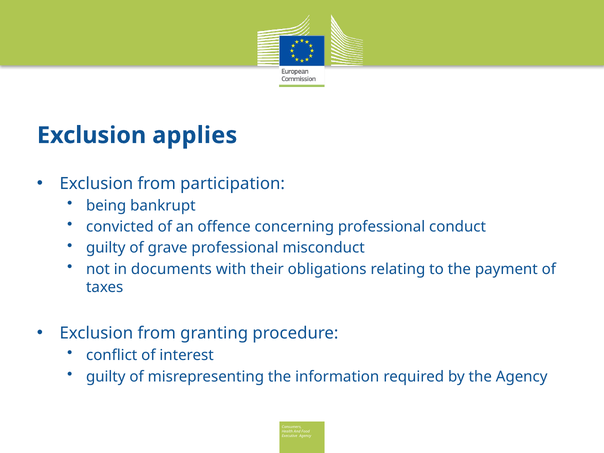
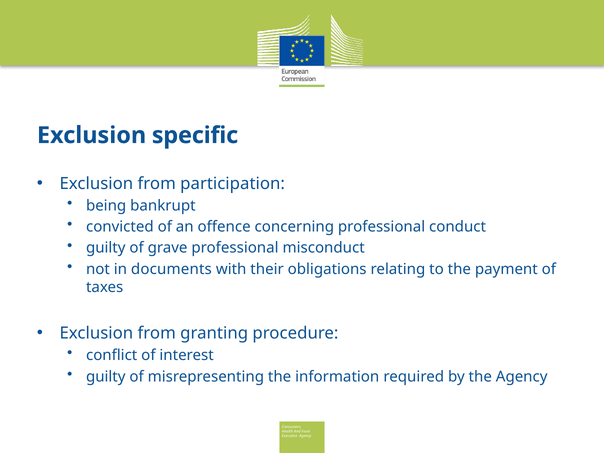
applies: applies -> specific (195, 135)
